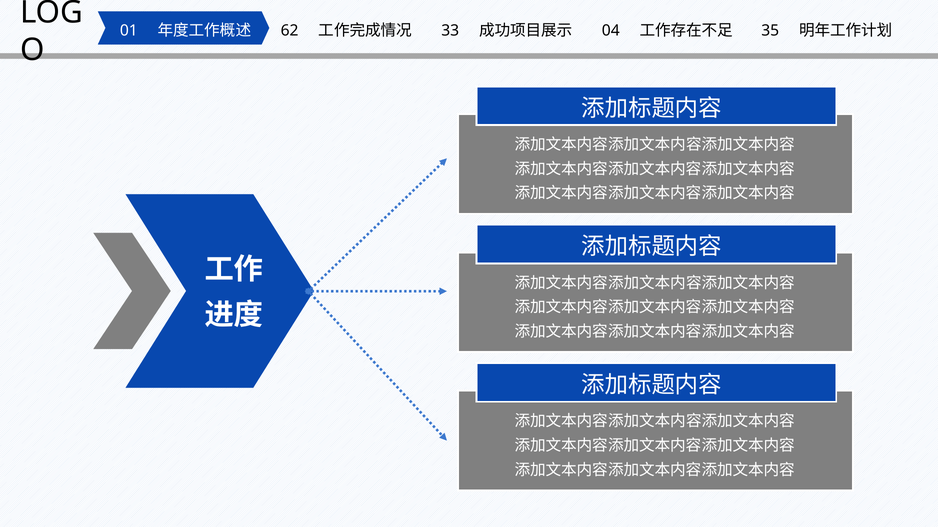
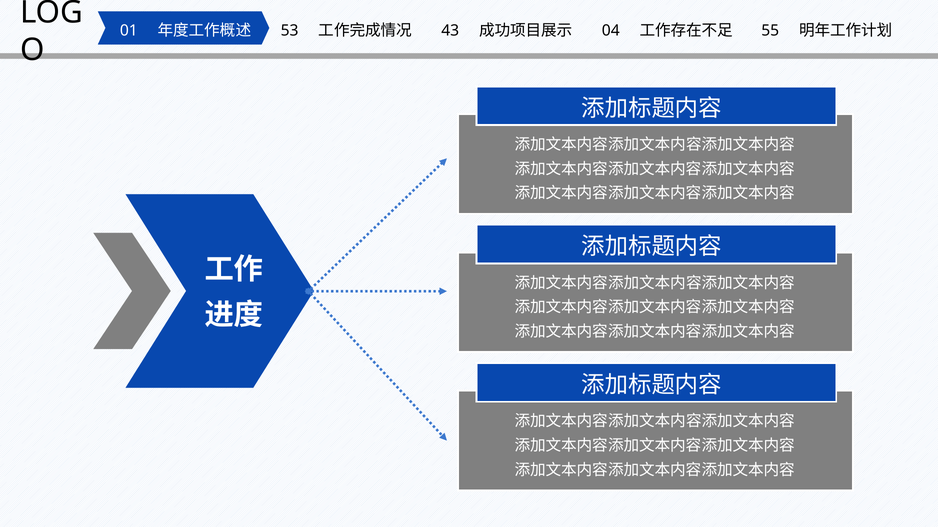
62: 62 -> 53 (290, 31)
33: 33 -> 43 (450, 31)
35: 35 -> 55 (770, 31)
